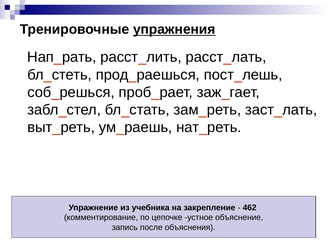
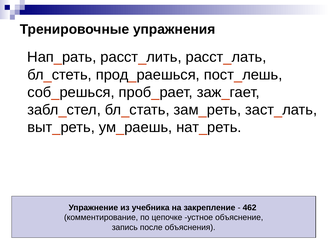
упражнения underline: present -> none (174, 30)
